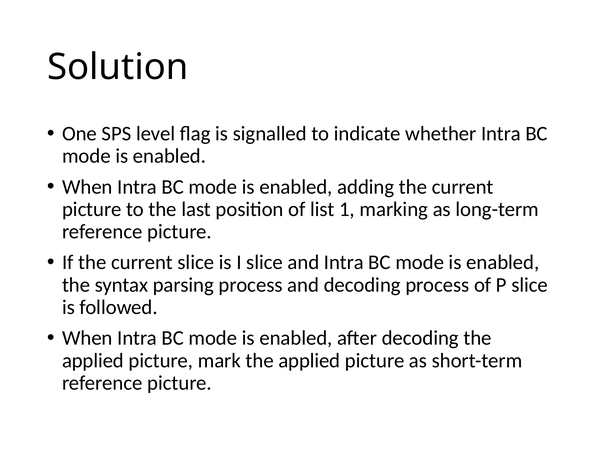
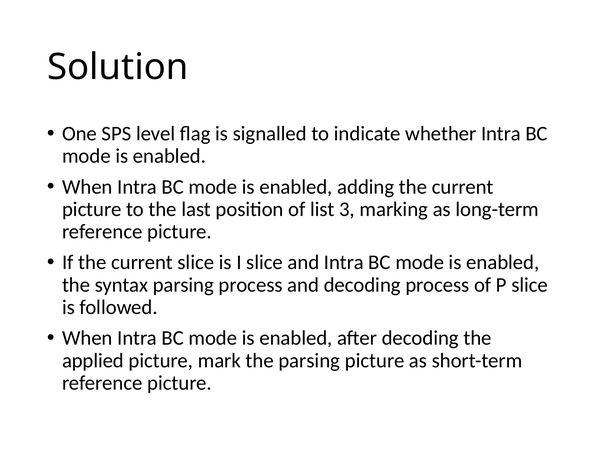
1: 1 -> 3 (347, 209)
mark the applied: applied -> parsing (309, 360)
